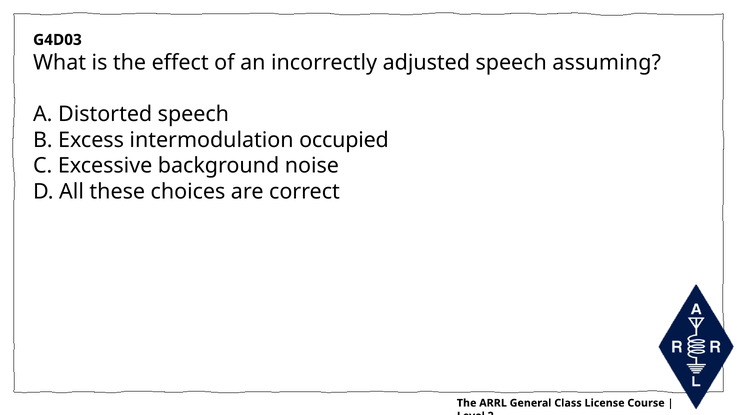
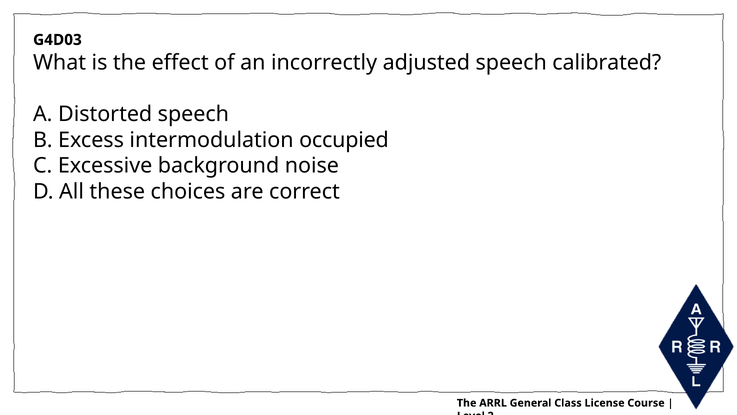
assuming: assuming -> calibrated (607, 62)
